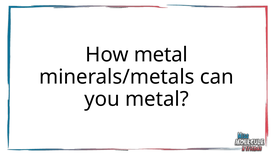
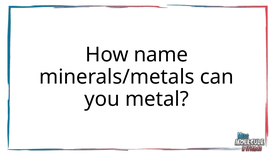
How metal: metal -> name (161, 55)
